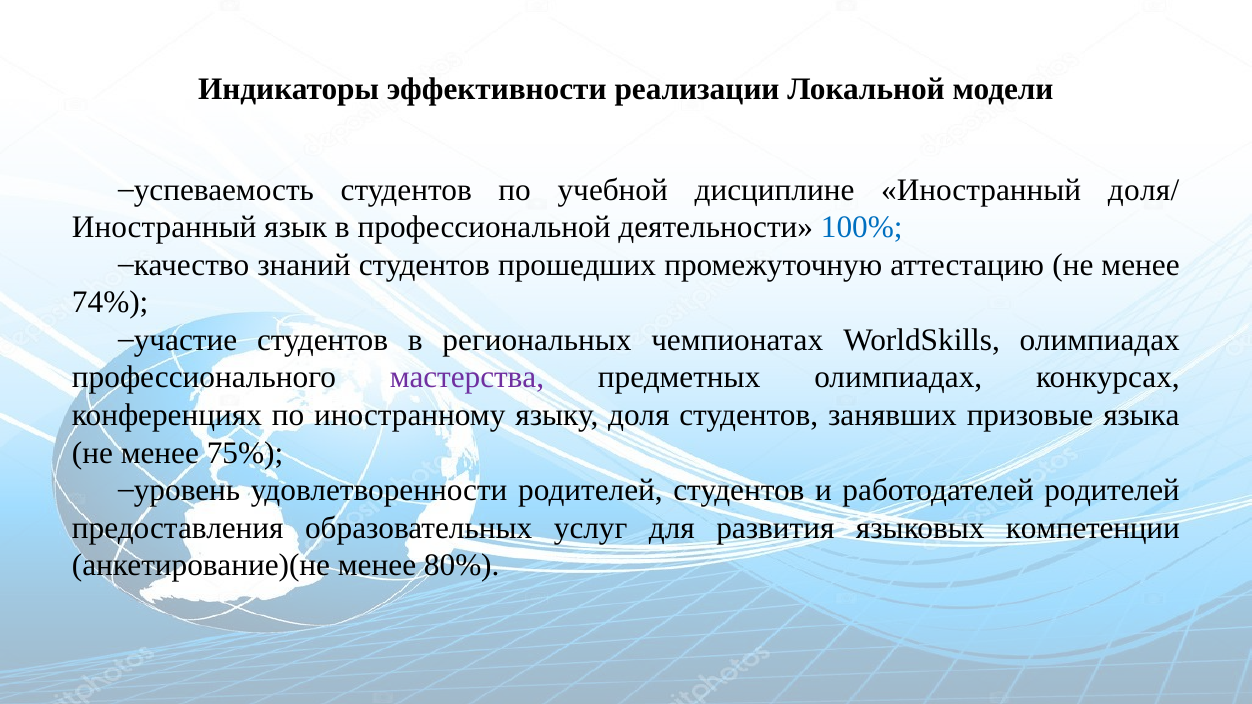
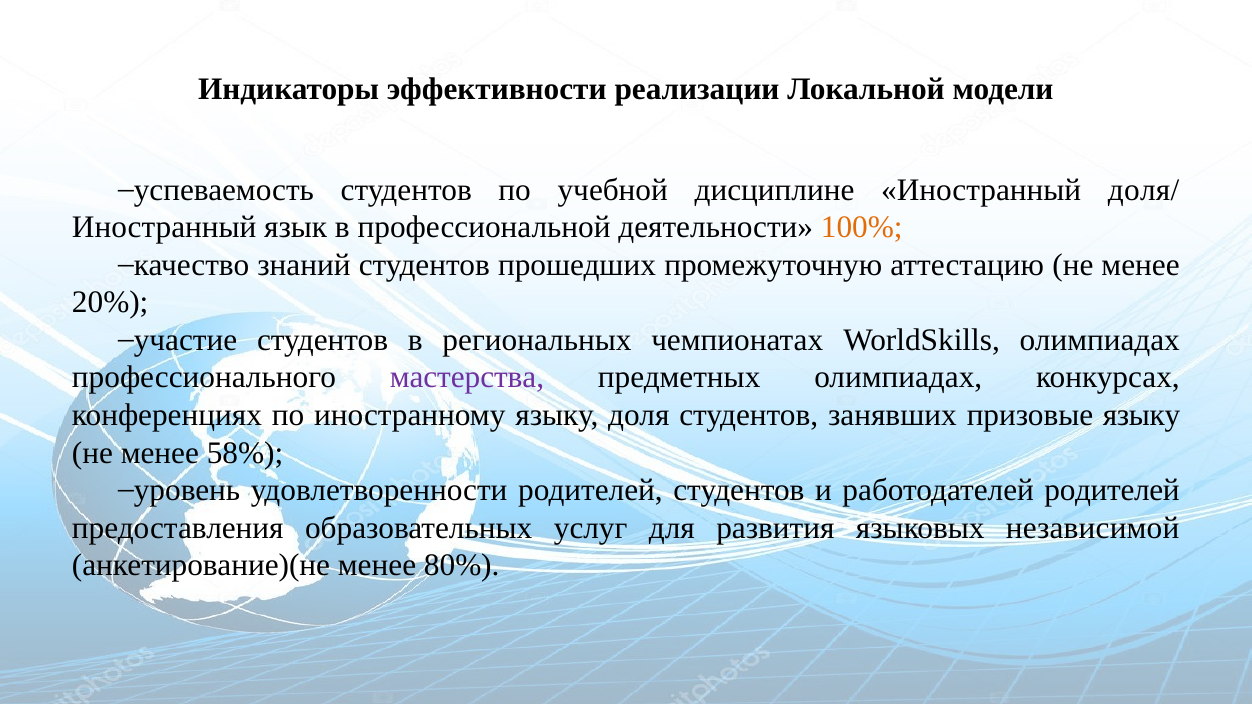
100% colour: blue -> orange (862, 228)
74%: 74% -> 20% (110, 303)
призовые языка: языка -> языку (1141, 415)
75%: 75% -> 58% (245, 453)
компетенции: компетенции -> независимой (1093, 528)
